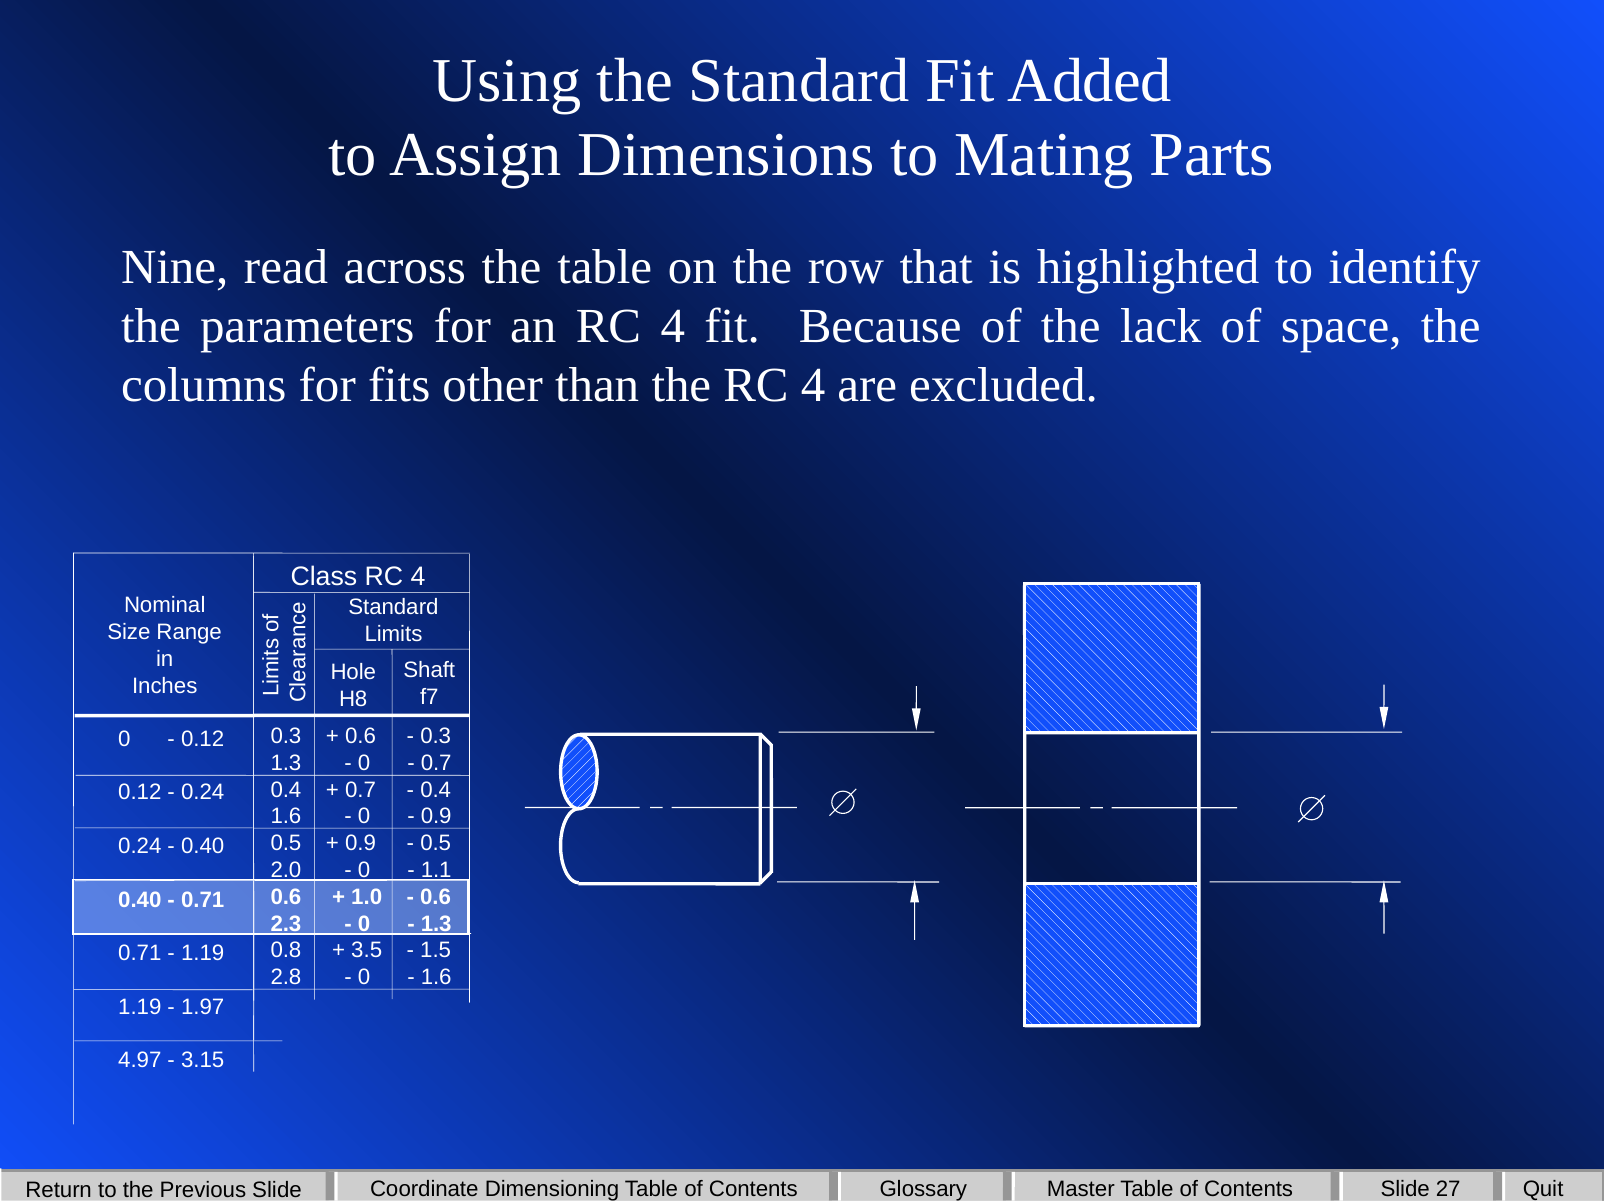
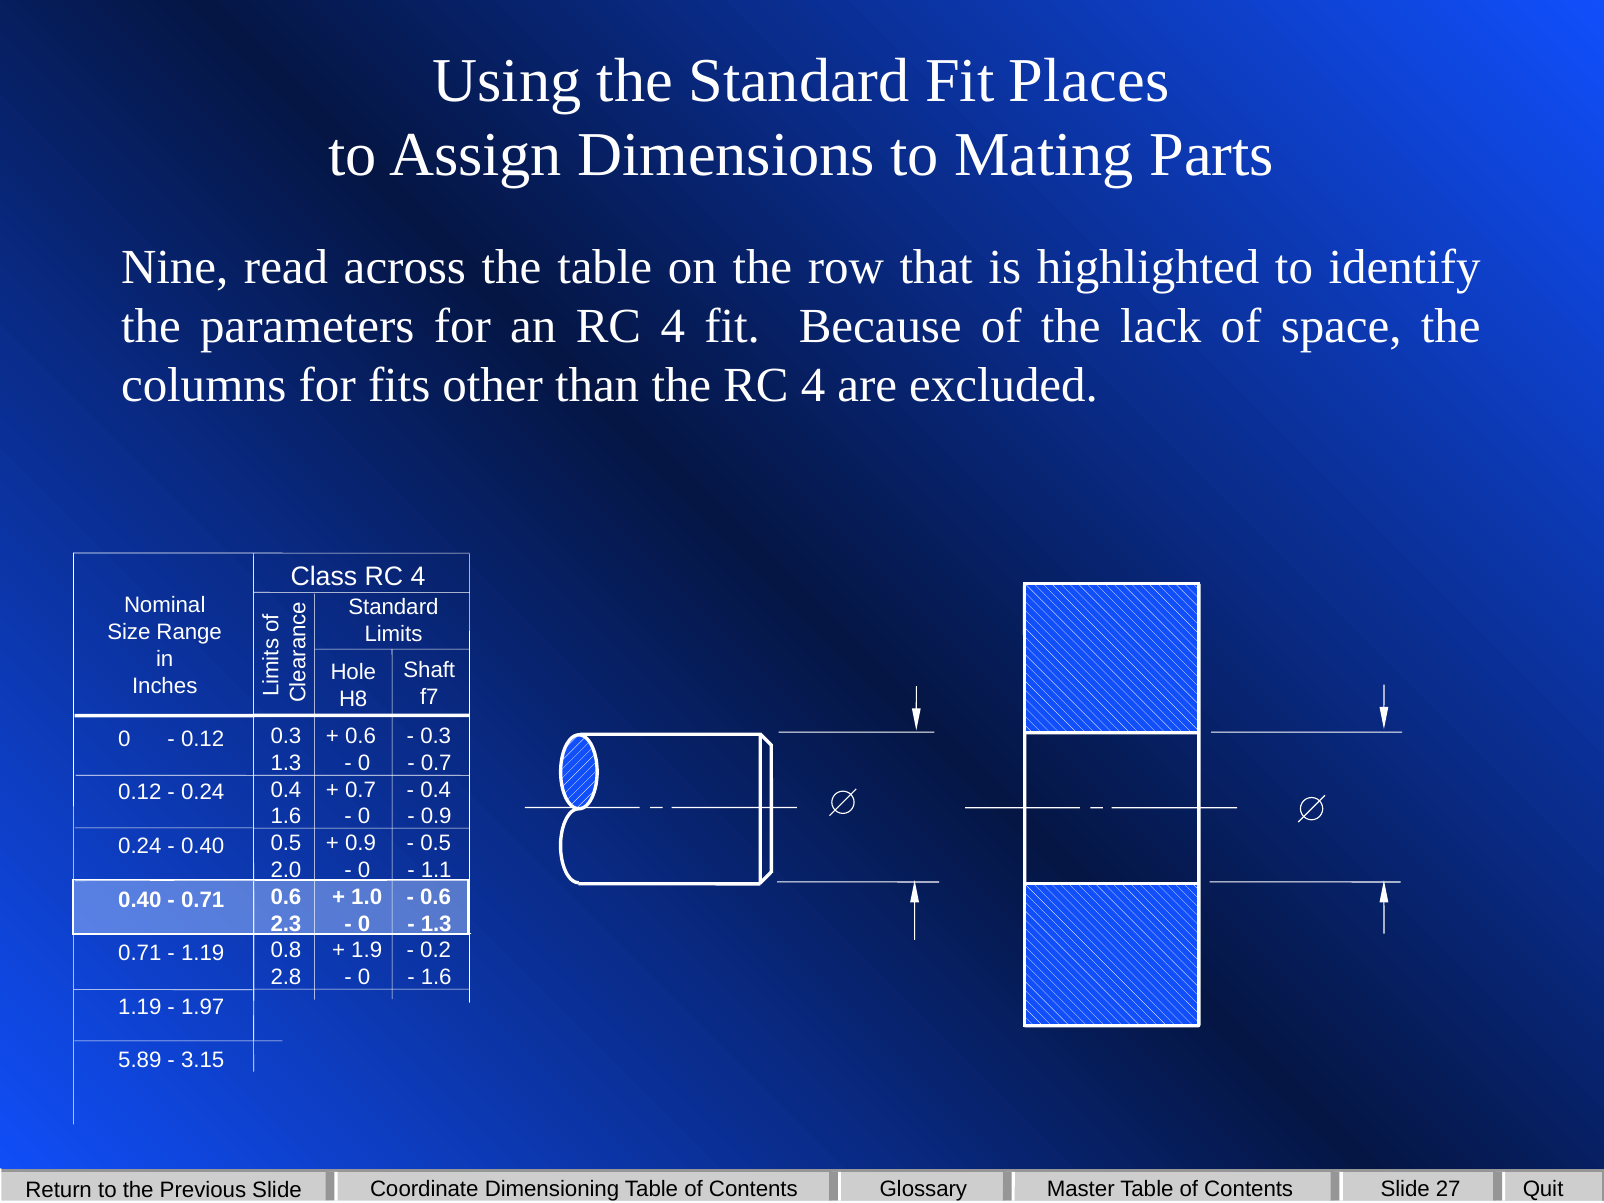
Added: Added -> Places (1089, 81)
3.5: 3.5 -> 1.9 (367, 950)
1.5: 1.5 -> 0.2 (436, 950)
4.97: 4.97 -> 5.89 (140, 1060)
